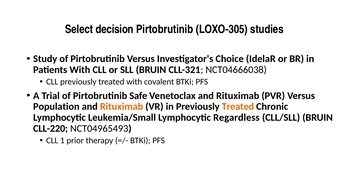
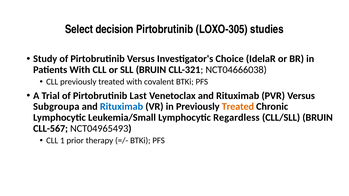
Safe: Safe -> Last (138, 96)
Population: Population -> Subgroupa (56, 107)
Rituximab colour: orange -> blue (122, 107)
CLL-220: CLL-220 -> CLL-567 (51, 129)
